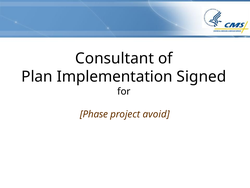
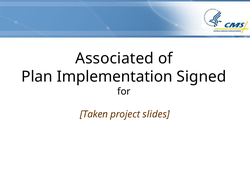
Consultant: Consultant -> Associated (115, 58)
Phase: Phase -> Taken (94, 114)
avoid: avoid -> slides (156, 114)
